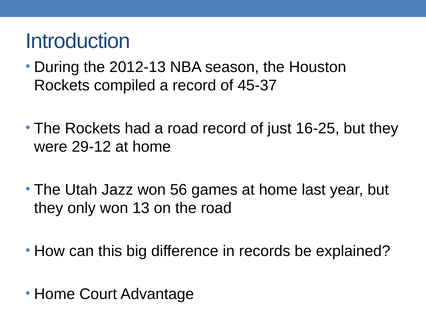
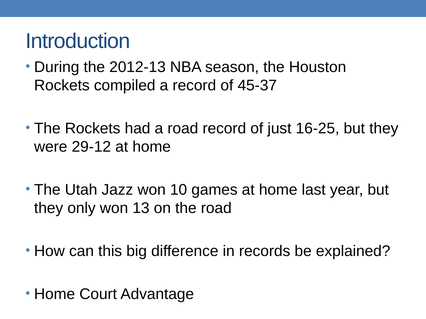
56: 56 -> 10 (179, 190)
